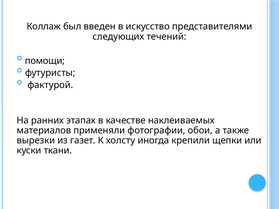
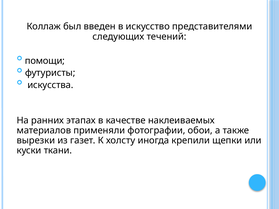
фактурой: фактурой -> искусства (50, 85)
